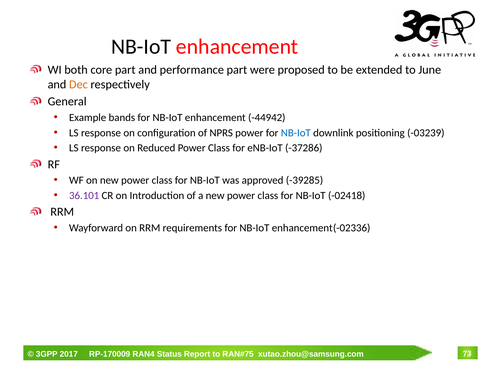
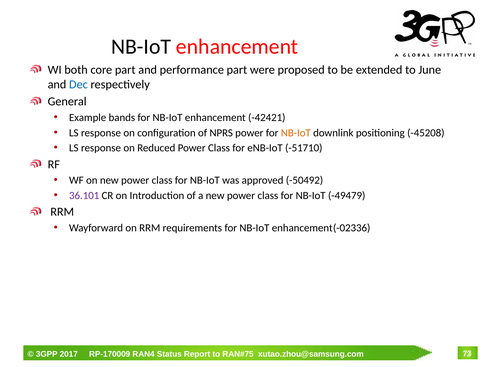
Dec colour: orange -> blue (78, 84)
-44942: -44942 -> -42421 (267, 117)
NB-IoT colour: blue -> orange (296, 133)
-03239: -03239 -> -45208 (426, 133)
-37286: -37286 -> -51710 (304, 148)
-39285: -39285 -> -50492 (304, 180)
-02418: -02418 -> -49479 (347, 195)
